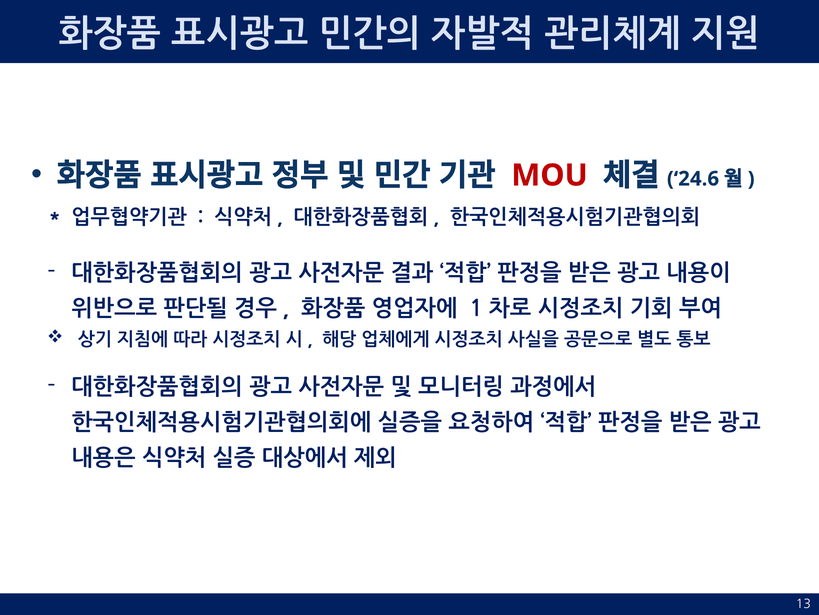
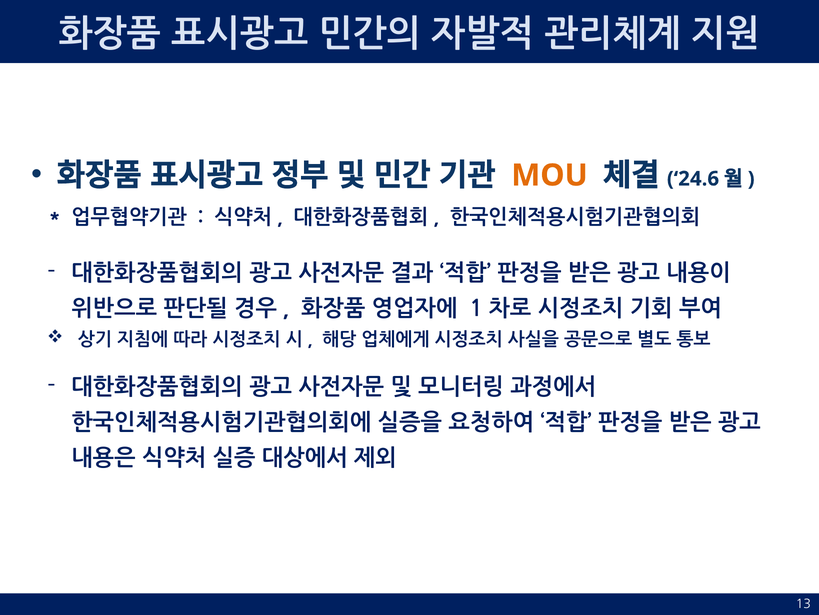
MOU colour: red -> orange (550, 175)
